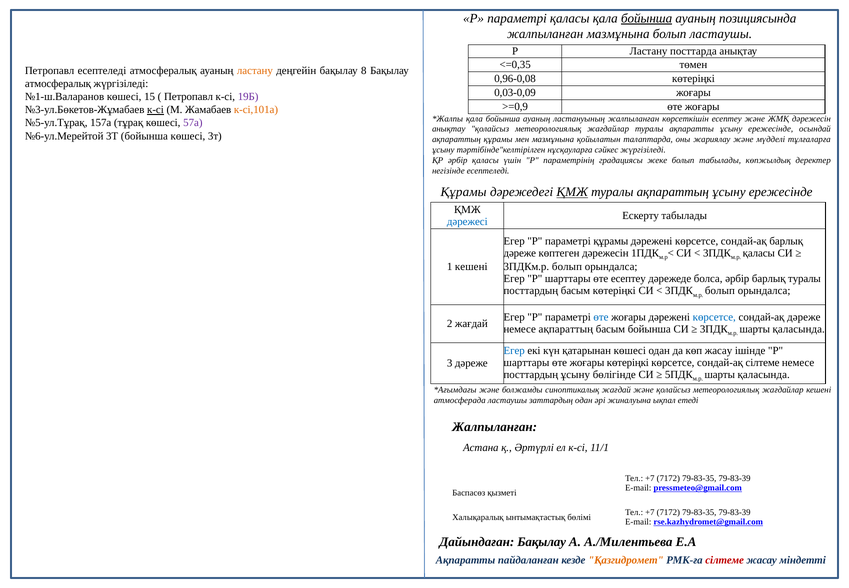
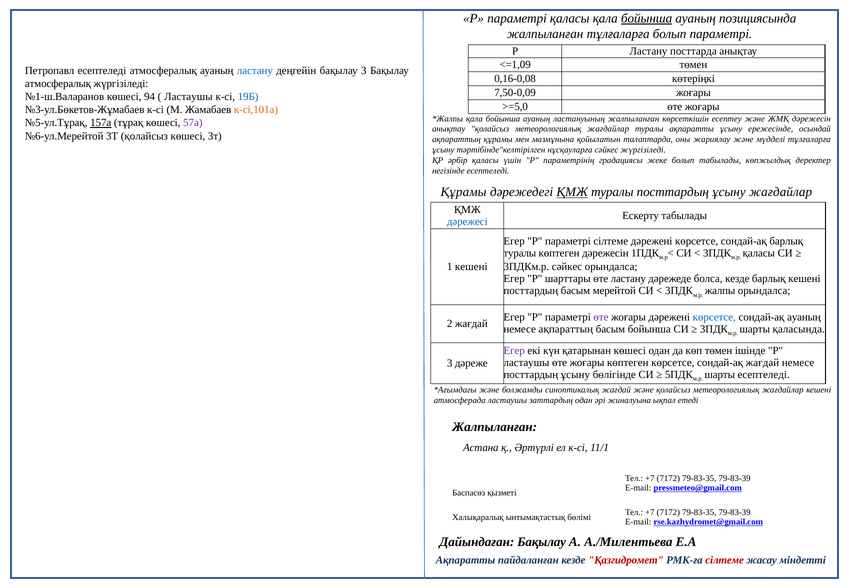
жалпыланған мазмұнына: мазмұнына -> тұлғаларға (618, 34)
болып ластаушы: ластаушы -> параметрі (721, 34)
<=0,35: <=0,35 -> <=1,09 (515, 65)
ластану colour: orange -> blue (255, 70)
бақылау 8: 8 -> 3 (364, 70)
0,96-0,08: 0,96-0,08 -> 0,16-0,08 (515, 79)
0,03-0,09: 0,03-0,09 -> 7,50-0,09 (515, 93)
15: 15 -> 94 (150, 97)
Петропавл: Петропавл -> Ластаушы (188, 97)
19Б colour: purple -> blue (248, 97)
>=0,9: >=0,9 -> >=5,0 (515, 107)
к-сі underline: present -> none (155, 110)
157а underline: none -> present (101, 123)
3Т бойынша: бойынша -> қолайсыз (144, 136)
туралы ақпараттың: ақпараттың -> посттардың (673, 192)
ережесінде: ережесінде -> жағдайлар (781, 192)
параметрі құрамы: құрамы -> сілтеме (611, 241)
дәреже: дәреже -> туралы (520, 253)
3ПДКм.р болып: болып -> сәйкес (567, 267)
өте есептеу: есептеу -> ластану (628, 279)
болса әрбір: әрбір -> кезде (737, 279)
барлық туралы: туралы -> кешені (804, 279)
басым көтеріңкі: көтеріңкі -> мерейтой (614, 291)
болып: болып -> жалпы (720, 291)
өте colour: blue -> purple (601, 317)
сондай-ақ дәреже: дәреже -> ауаның (804, 317)
Егер colour: blue -> purple (514, 350)
көп жасау: жасау -> төмен (719, 350)
шарттары: шарттары -> ластаушы (526, 362)
жоғары көтеріңкі: көтеріңкі -> көптеген (628, 362)
сондай-ақ сілтеме: сілтеме -> жағдай (762, 362)
қаласында: қаласында -> есептеледі (764, 374)
Қазгидромет colour: orange -> red (626, 560)
